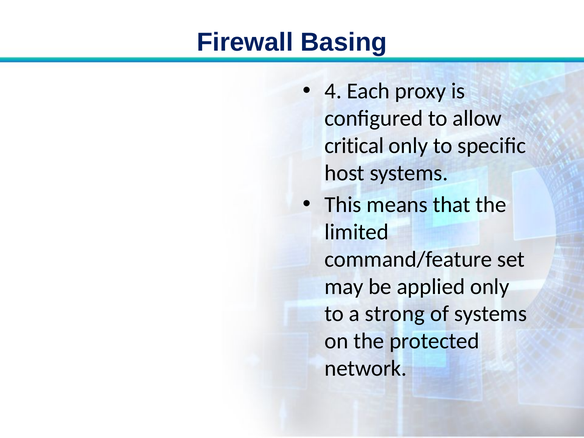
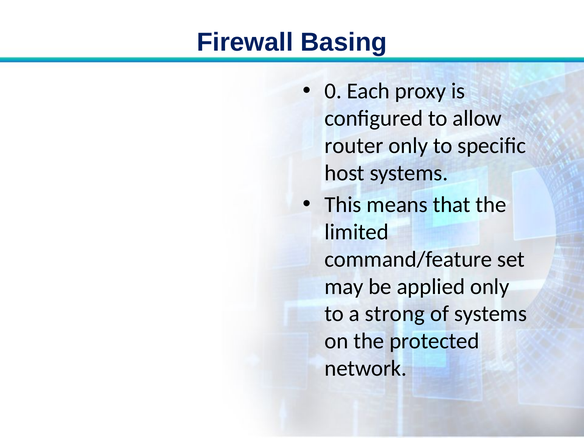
4: 4 -> 0 (333, 91)
critical: critical -> router (354, 146)
